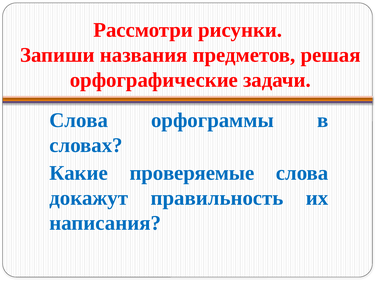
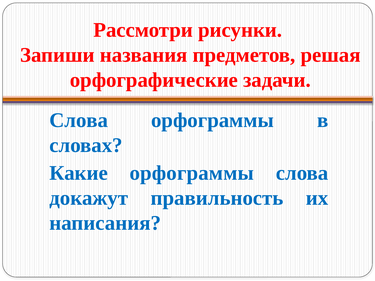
Какие проверяемые: проверяемые -> орфограммы (192, 173)
